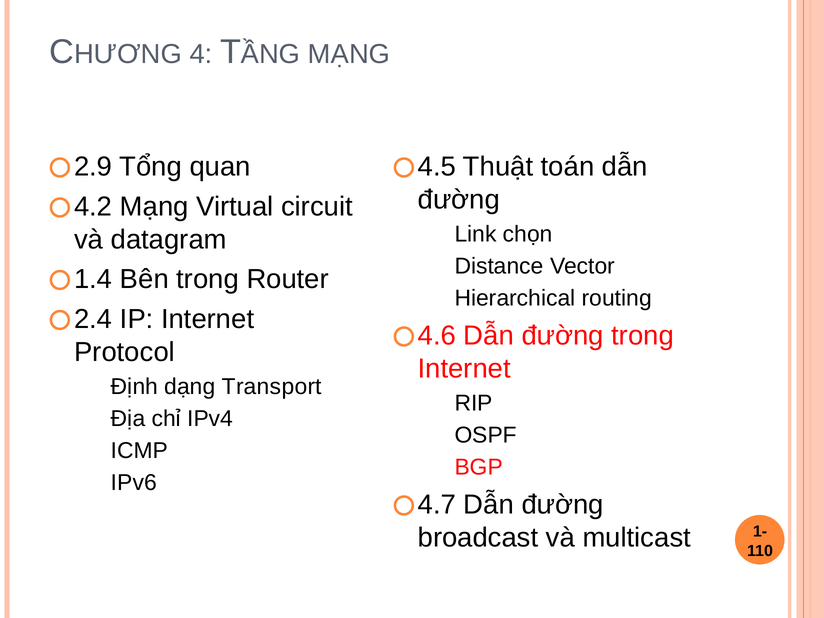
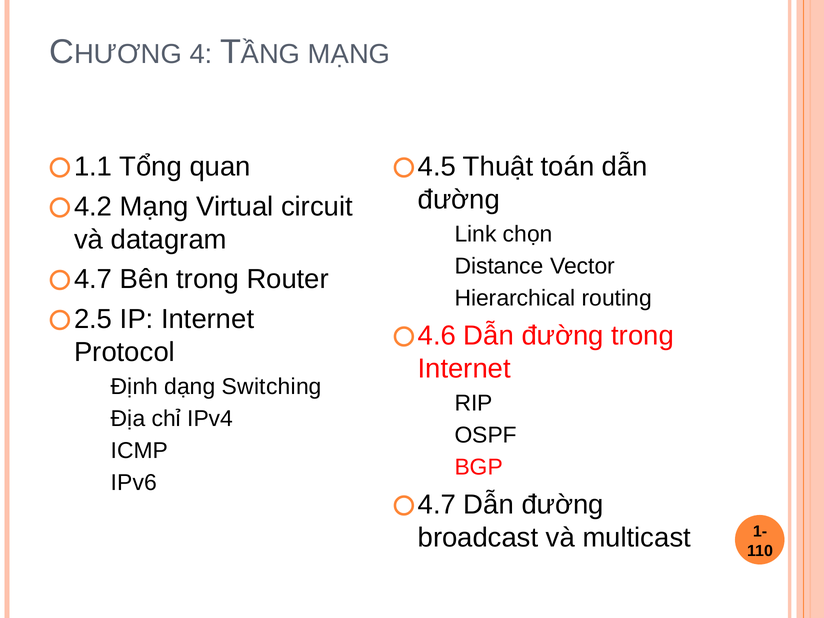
2.9: 2.9 -> 1.1 (93, 167)
1.4: 1.4 -> 4.7 (93, 279)
2.4: 2.4 -> 2.5 (93, 319)
Transport: Transport -> Switching (272, 387)
